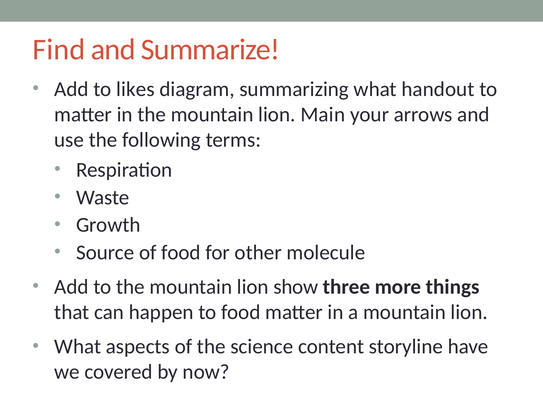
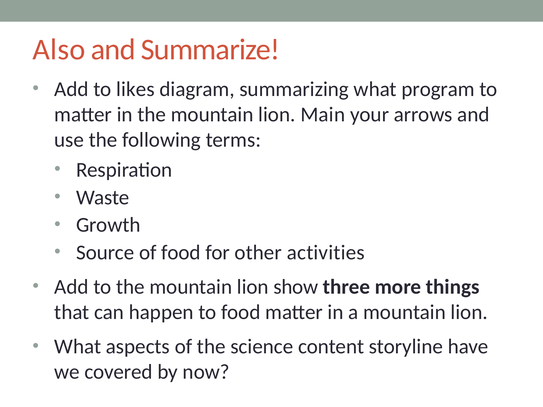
Find: Find -> Also (59, 50)
handout: handout -> program (438, 89)
molecule: molecule -> activities (326, 253)
